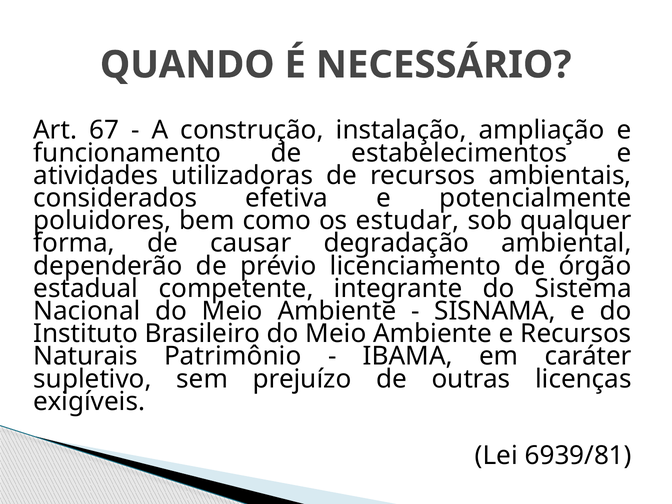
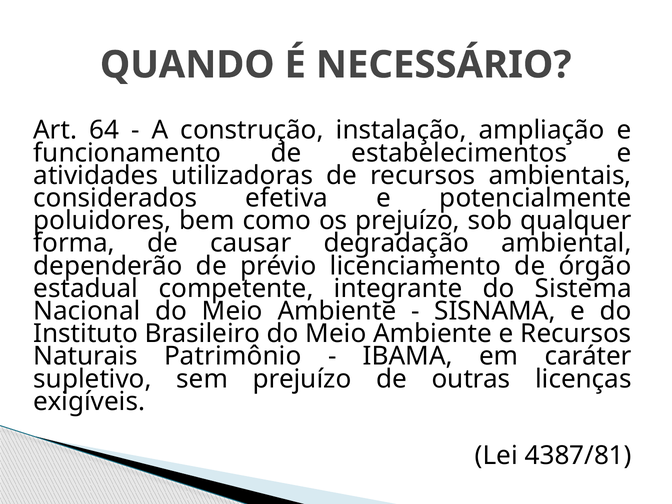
67: 67 -> 64 (104, 130)
os estudar: estudar -> prejuízo (408, 221)
6939/81: 6939/81 -> 4387/81 (578, 456)
